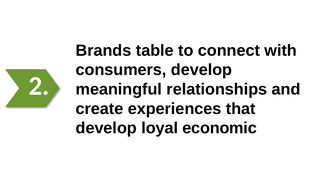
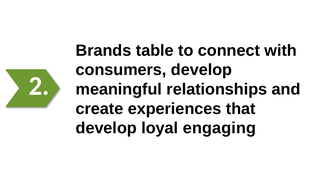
economic: economic -> engaging (219, 128)
